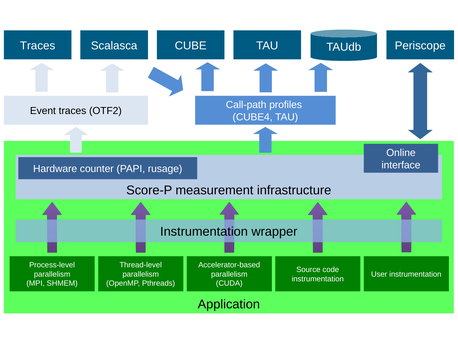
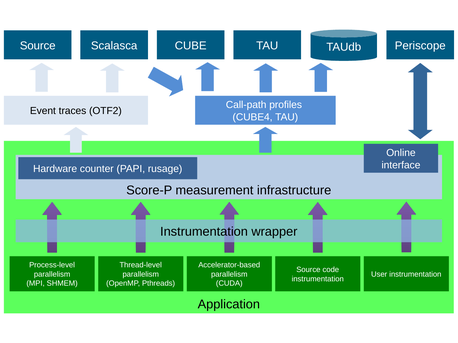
Traces: Traces -> Source (38, 46)
